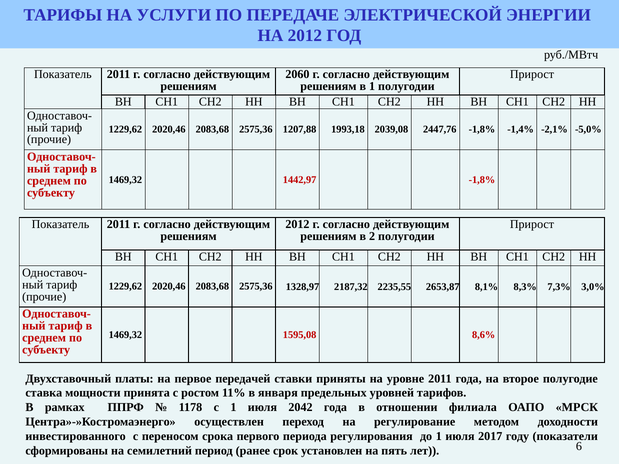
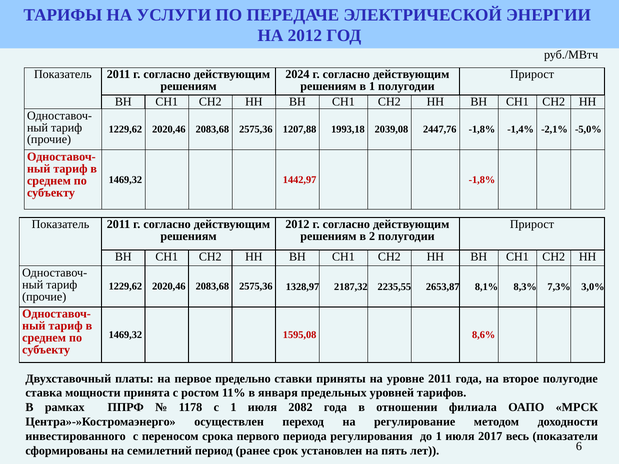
2060: 2060 -> 2024 (297, 74)
передачей: передачей -> предельно (243, 379)
2042: 2042 -> 2082 (301, 408)
году: году -> весь (517, 437)
